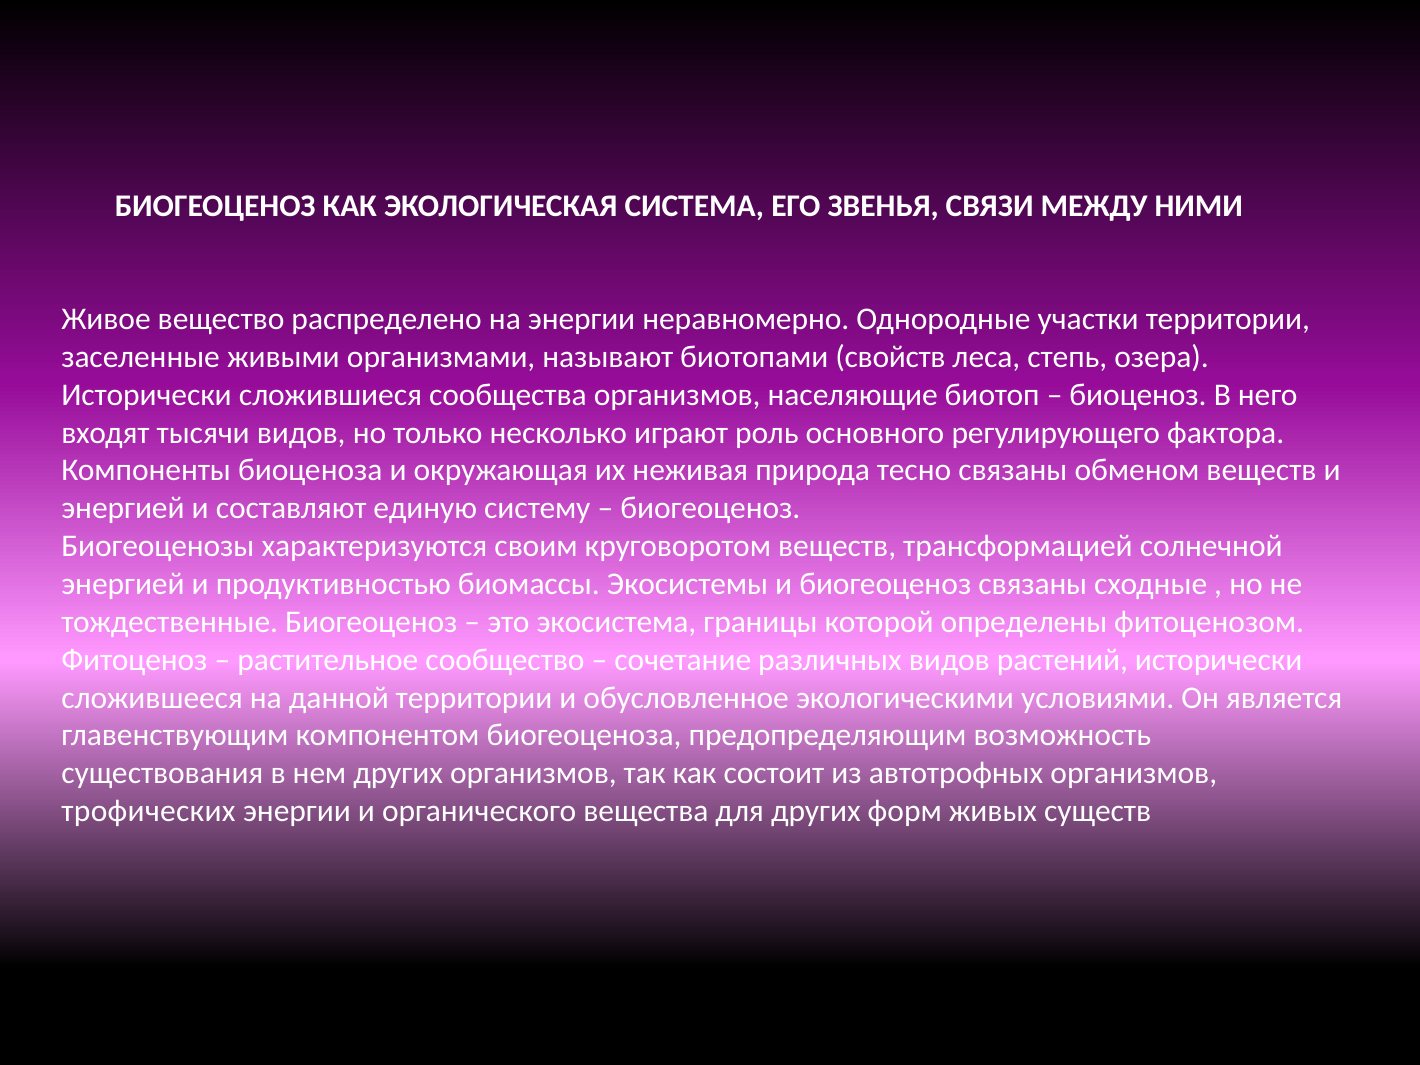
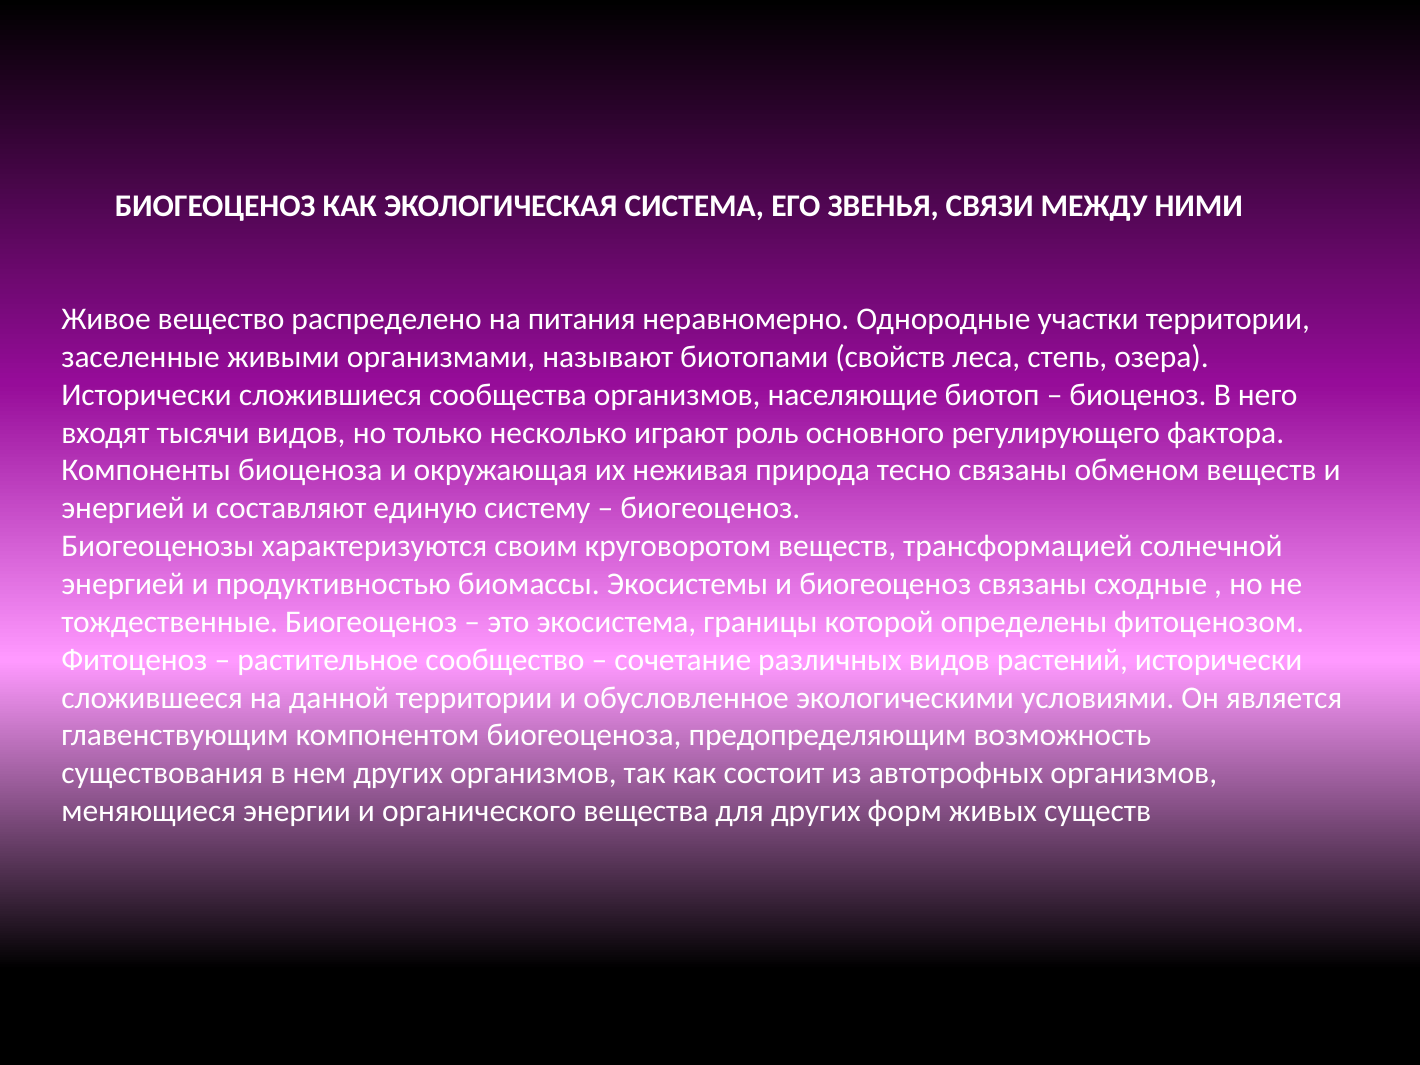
на энергии: энергии -> питания (582, 319)
трофических: трофических -> меняющиеся (149, 811)
